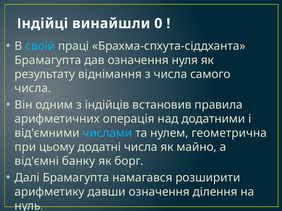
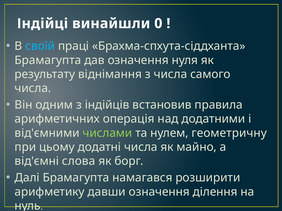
числами colour: light blue -> light green (107, 133)
геометрична: геометрична -> геометричну (229, 133)
банку: банку -> слова (79, 161)
